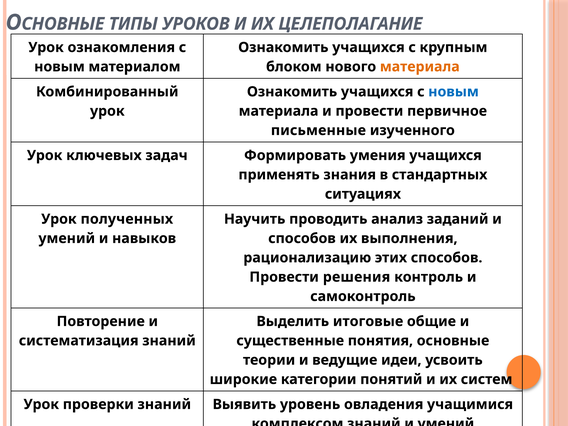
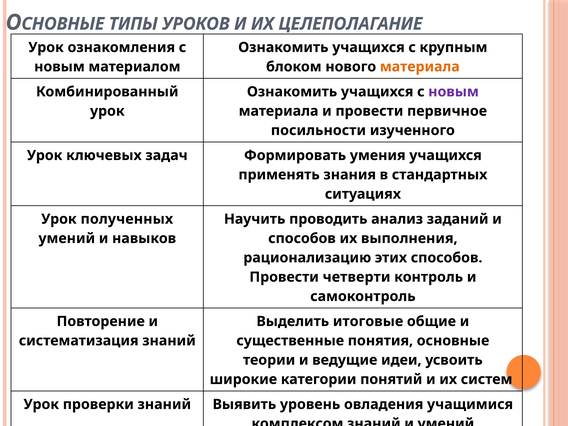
новым colour: blue -> purple (454, 92)
письменные: письменные -> посильности (318, 130)
решения: решения -> четверти (357, 277)
